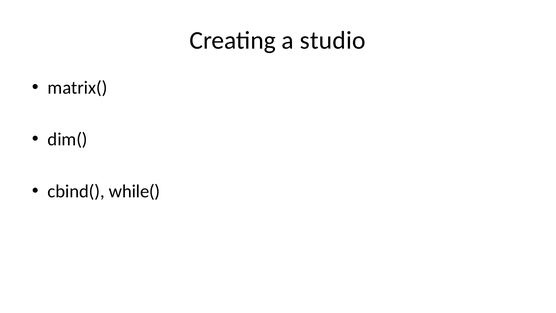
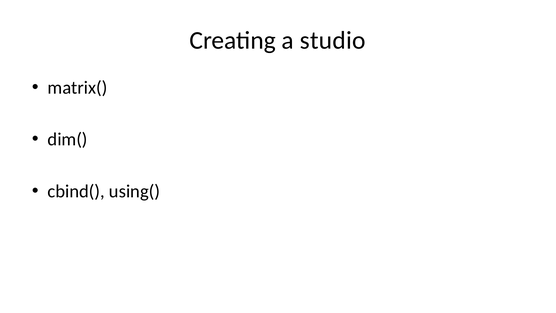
while(: while( -> using( (135, 191)
